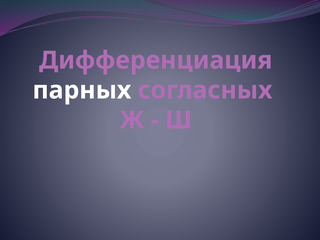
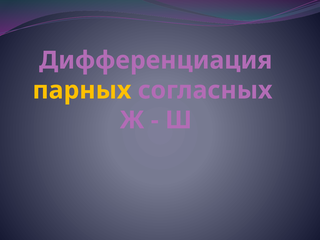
парных colour: white -> yellow (82, 90)
